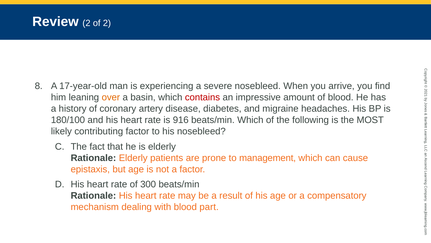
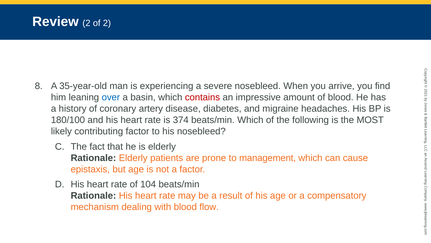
17-year-old: 17-year-old -> 35-year-old (83, 86)
over colour: orange -> blue (111, 97)
916: 916 -> 374 (181, 120)
300: 300 -> 104 (148, 184)
part: part -> flow (209, 207)
